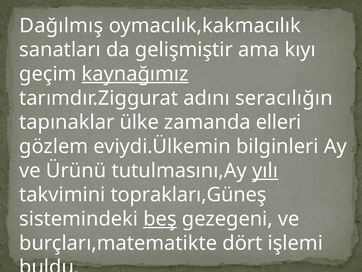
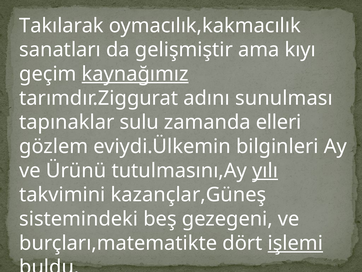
Dağılmış: Dağılmış -> Takılarak (61, 26)
seracılığın: seracılığın -> sunulması (284, 98)
ülke: ülke -> sulu (139, 122)
toprakları,Güneş: toprakları,Güneş -> kazançlar,Güneş (188, 194)
beş underline: present -> none (160, 219)
işlemi underline: none -> present (295, 243)
